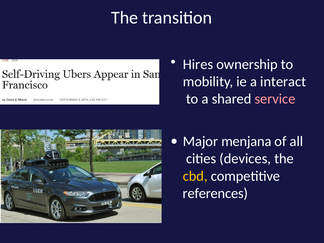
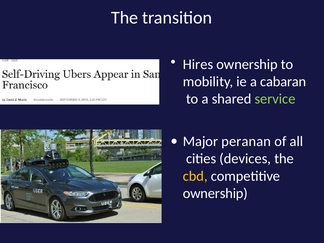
interact: interact -> cabaran (283, 82)
service colour: pink -> light green (275, 99)
menjana: menjana -> peranan (246, 141)
references: references -> ownership (215, 193)
